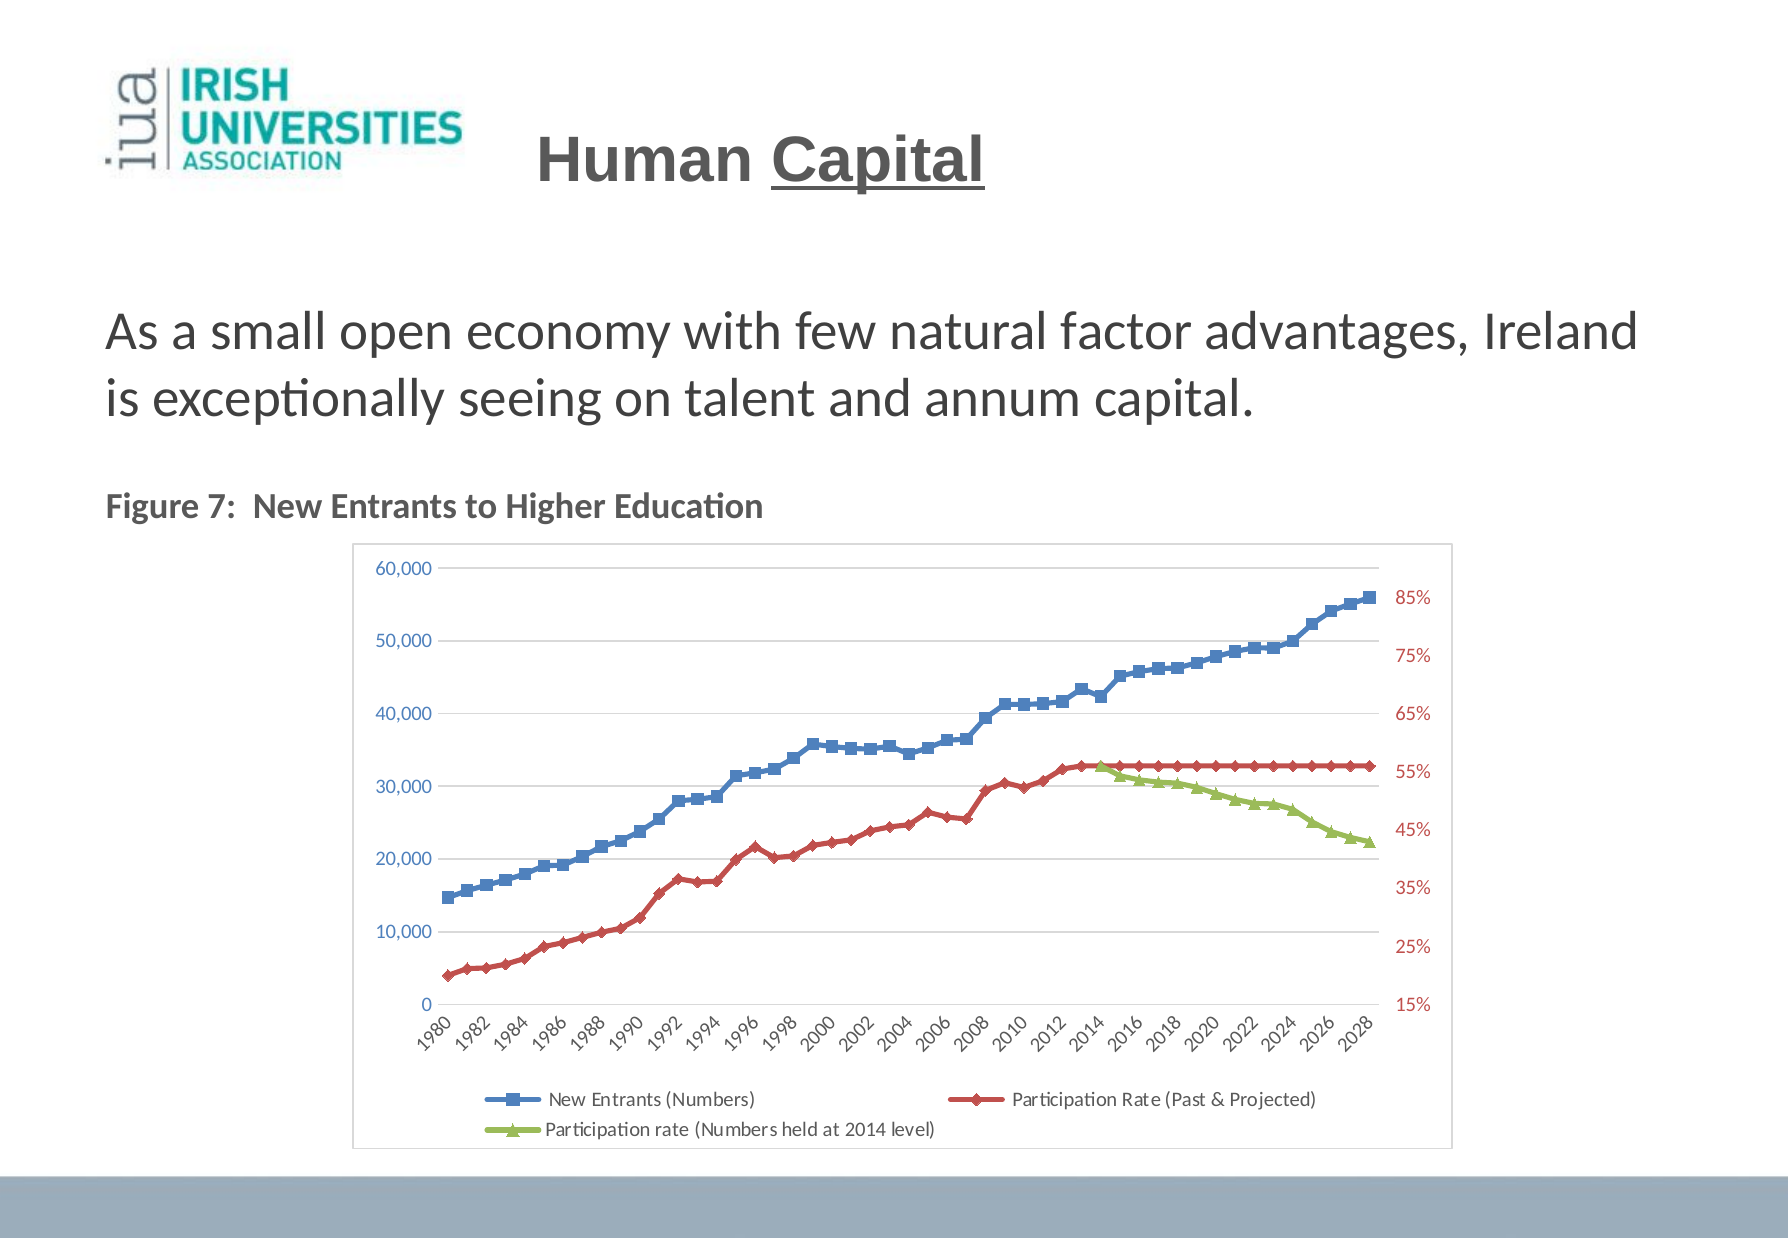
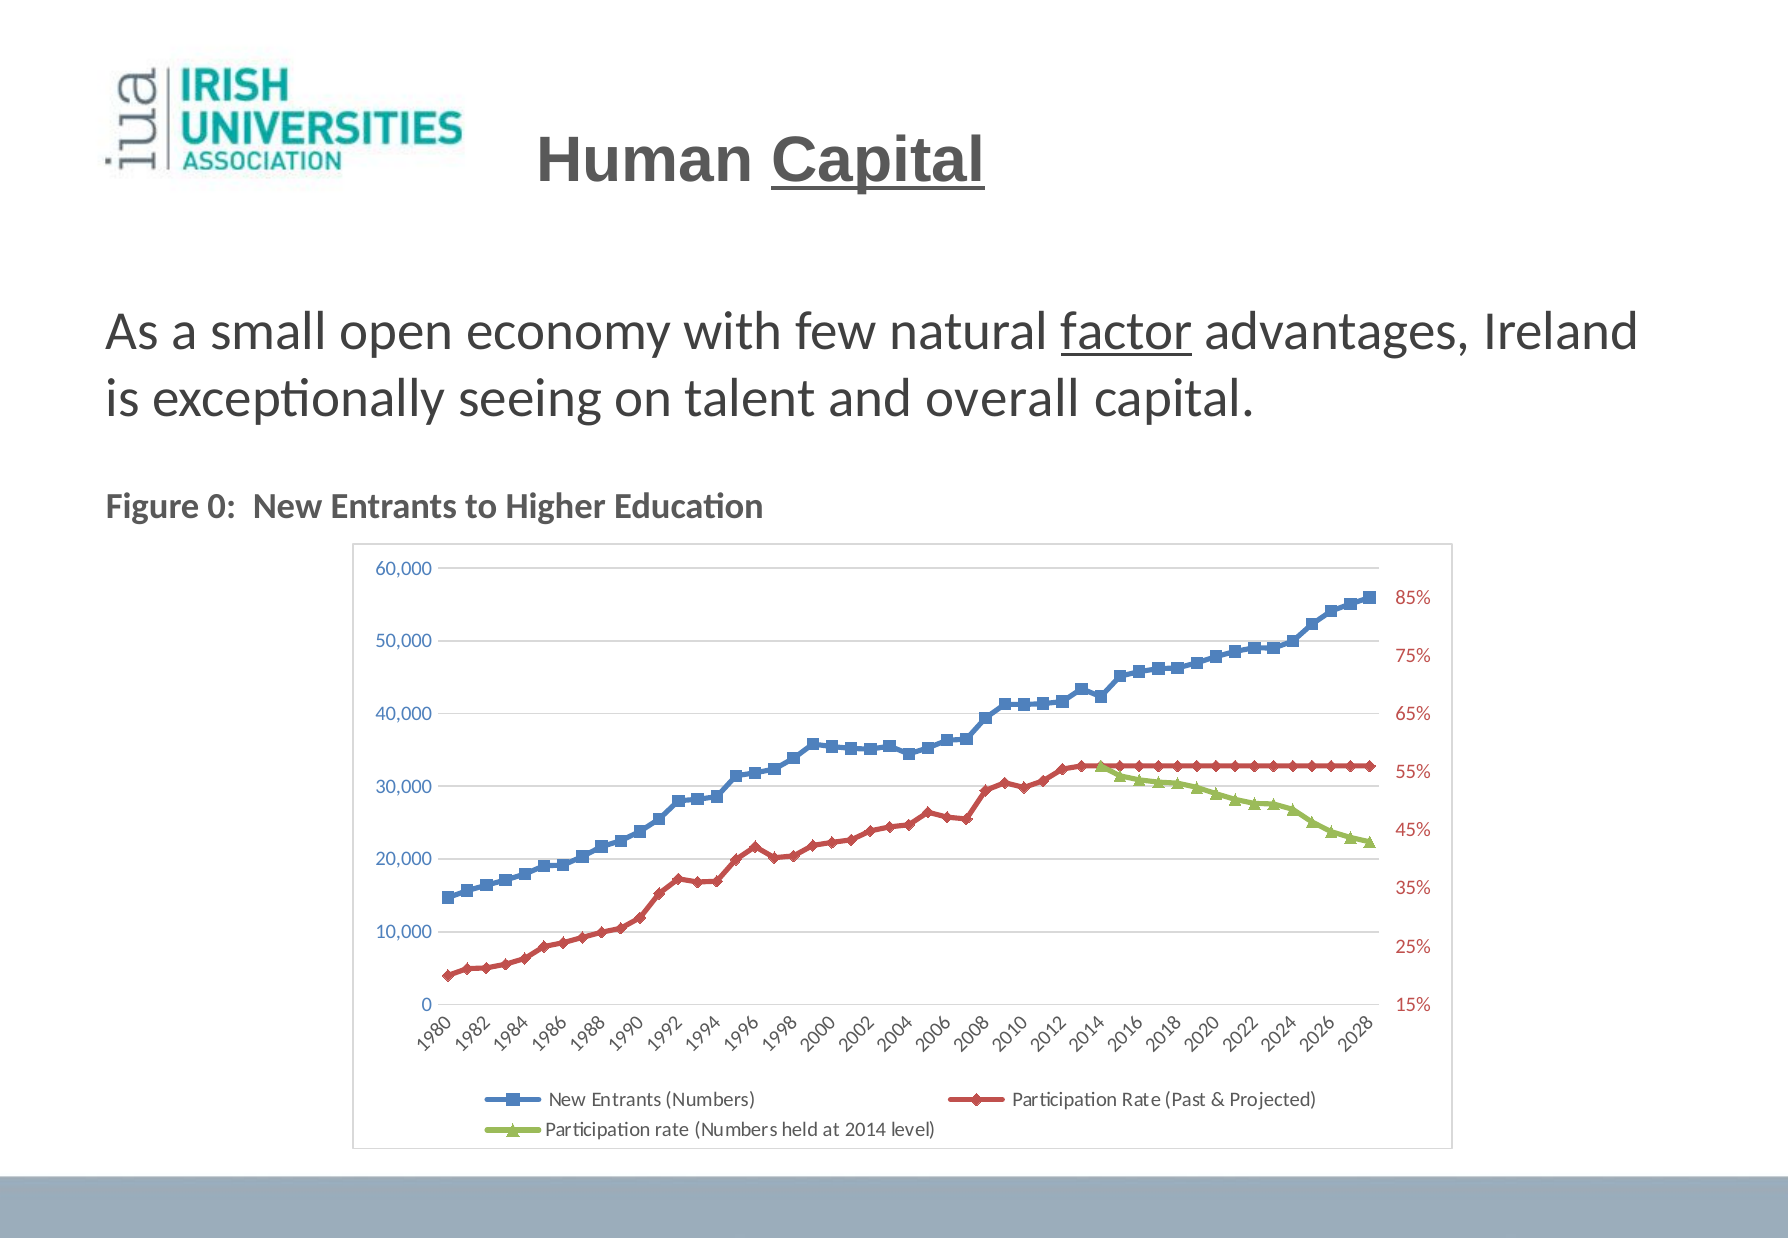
factor underline: none -> present (1127, 331)
annum: annum -> overall (1003, 398)
Figure 7: 7 -> 0 (222, 506)
